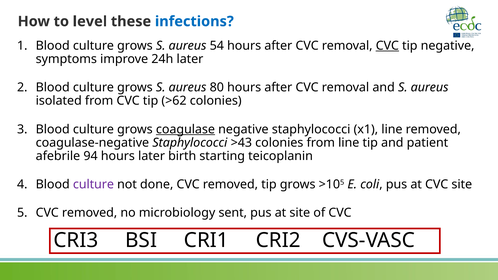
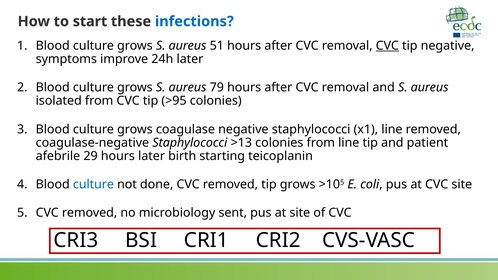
level: level -> start (90, 21)
54: 54 -> 51 (217, 46)
80: 80 -> 79 (217, 87)
>62: >62 -> >95 (174, 101)
coagulase underline: present -> none (185, 129)
>43: >43 -> >13 (241, 143)
94: 94 -> 29 (91, 156)
culture colour: purple -> blue (93, 185)
